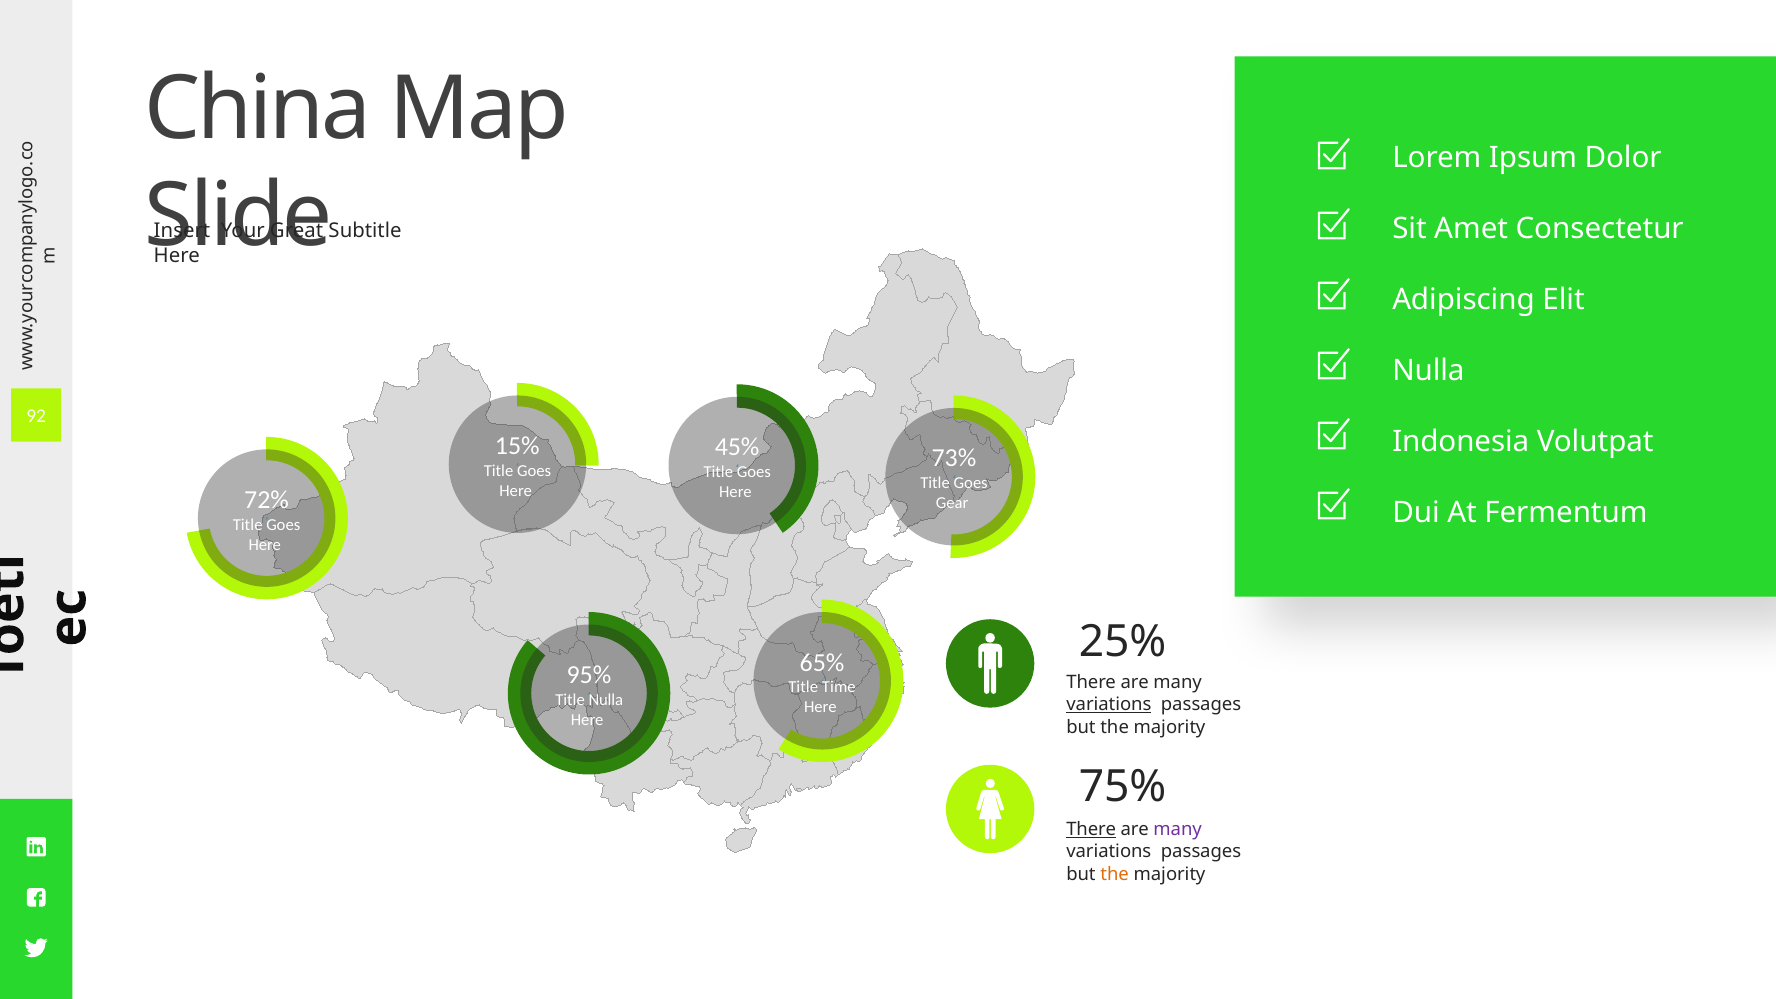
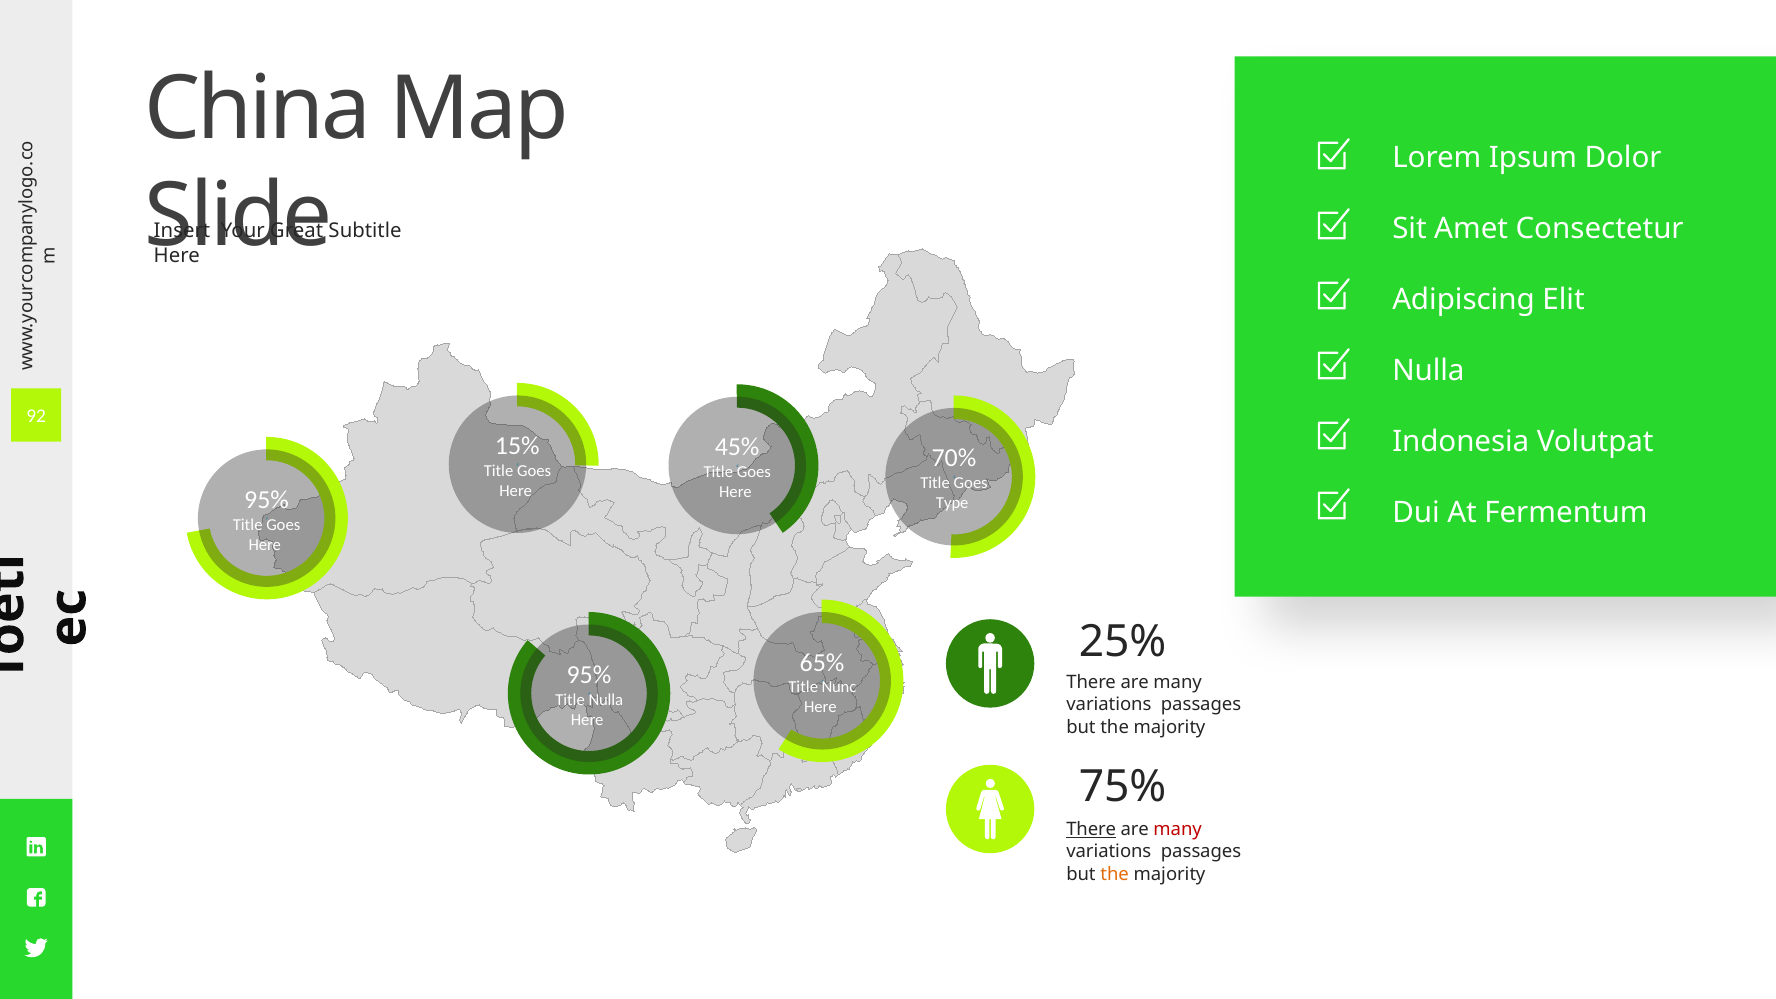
73%: 73% -> 70% (954, 458)
72%: 72% -> 95% (267, 500)
Gear: Gear -> Type (952, 503)
Time: Time -> Nunc (839, 687)
variations underline: present -> none (1109, 705)
many colour: purple -> red (1178, 829)
